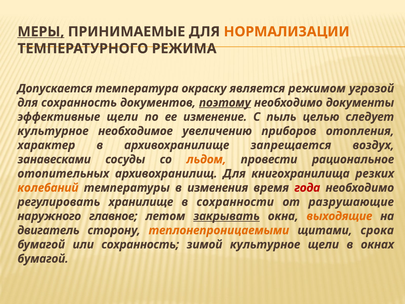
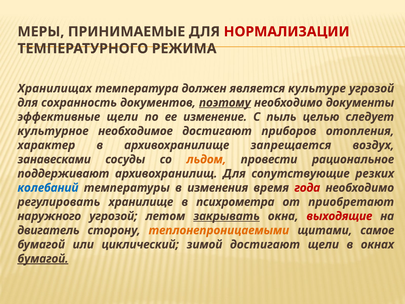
МЕРЫ underline: present -> none (41, 32)
НОРМАЛИЗАЦИИ colour: orange -> red (287, 32)
Допускается: Допускается -> Хранилищах (55, 88)
окраску: окраску -> должен (204, 88)
режимом: режимом -> культуре (317, 88)
необходимое увеличению: увеличению -> достигают (217, 131)
отопительных: отопительных -> поддерживают (63, 173)
книгохранилища: книгохранилища -> сопутствующие (301, 173)
колебаний colour: orange -> blue (48, 188)
сохранности: сохранности -> психрометра (235, 202)
разрушающие: разрушающие -> приобретают (351, 202)
наружного главное: главное -> угрозой (113, 216)
выходящие colour: orange -> red (339, 216)
срока: срока -> самое (377, 230)
или сохранность: сохранность -> циклический (140, 244)
зимой культурное: культурное -> достигают (265, 244)
бумагой underline: none -> present (43, 259)
